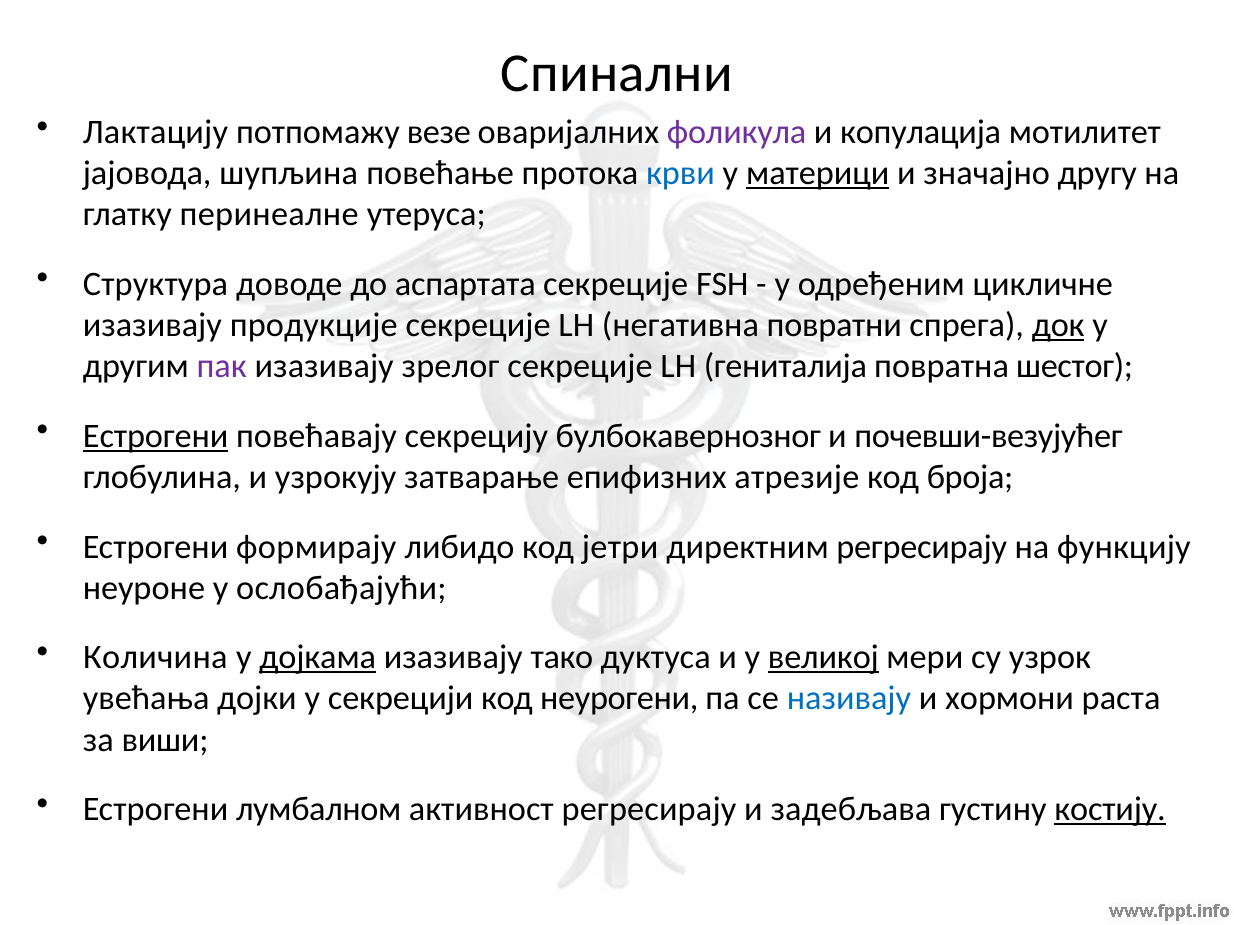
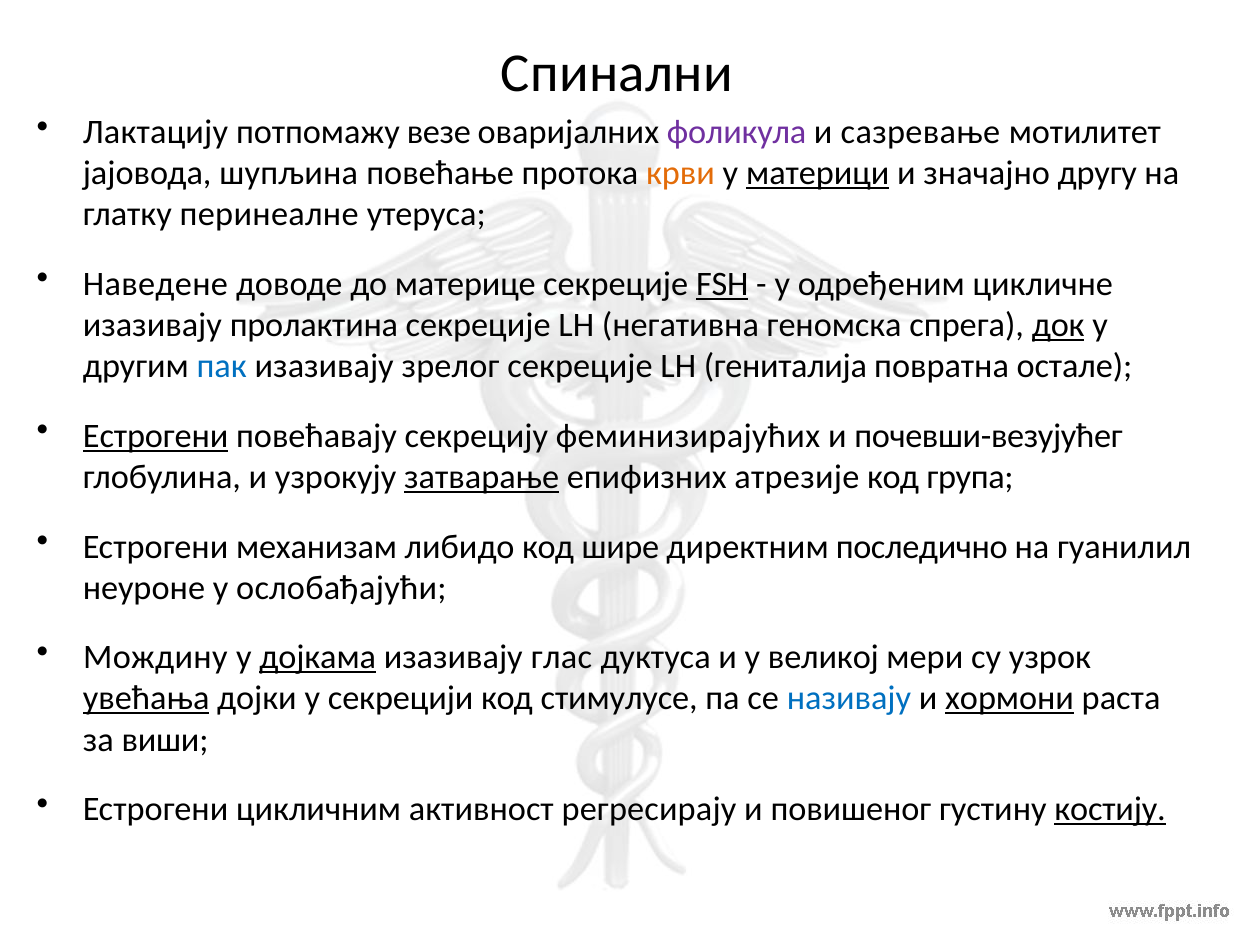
копулација: копулација -> сазревање (920, 132)
крви colour: blue -> orange (681, 173)
Структура: Структура -> Наведене (155, 284)
аспартата: аспартата -> материце (465, 284)
FSH underline: none -> present (722, 284)
продукције: продукције -> пролактина (314, 325)
повратни: повратни -> геномска (834, 325)
пак colour: purple -> blue (222, 367)
шестог: шестог -> остале (1074, 367)
булбокавернозног: булбокавернозног -> феминизирајућих (688, 436)
затварање underline: none -> present (482, 477)
броја: броја -> група (970, 477)
формирају: формирају -> механизам (317, 547)
јетри: јетри -> шире (620, 547)
директним регресирају: регресирају -> последично (922, 547)
функцију: функцију -> гуанилил (1124, 547)
Количина: Количина -> Мождину (155, 658)
тако: тако -> глас (562, 658)
великој underline: present -> none (823, 658)
увећања underline: none -> present (146, 699)
неурогени: неурогени -> стимулусе (619, 699)
хормони underline: none -> present (1010, 699)
лумбалном: лумбалном -> цикличним (319, 810)
задебљава: задебљава -> повишеног (851, 810)
